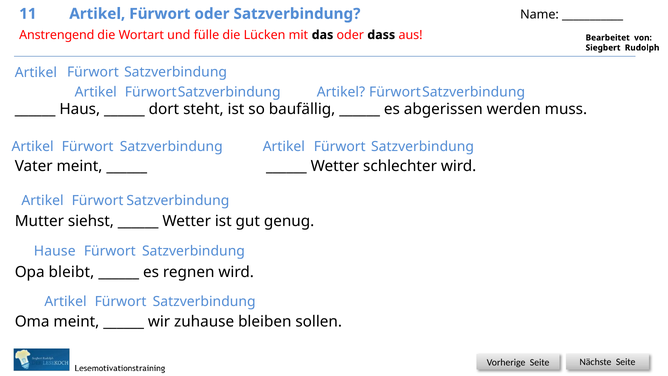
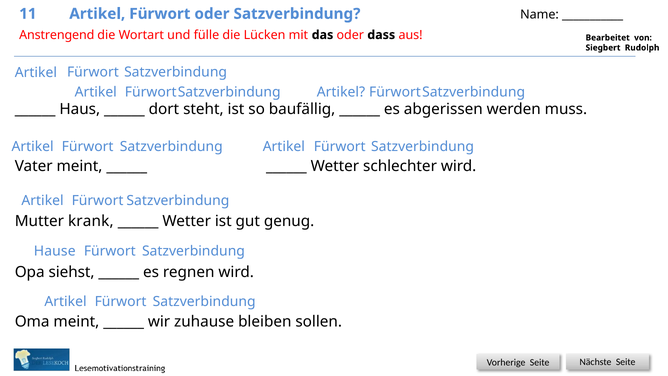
siehst: siehst -> krank (91, 221)
bleibt: bleibt -> siehst (72, 272)
